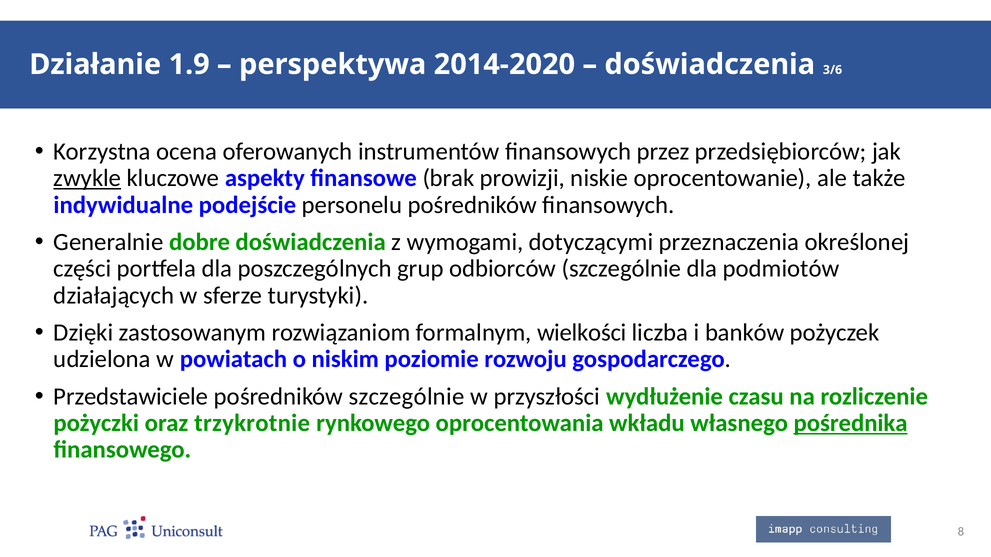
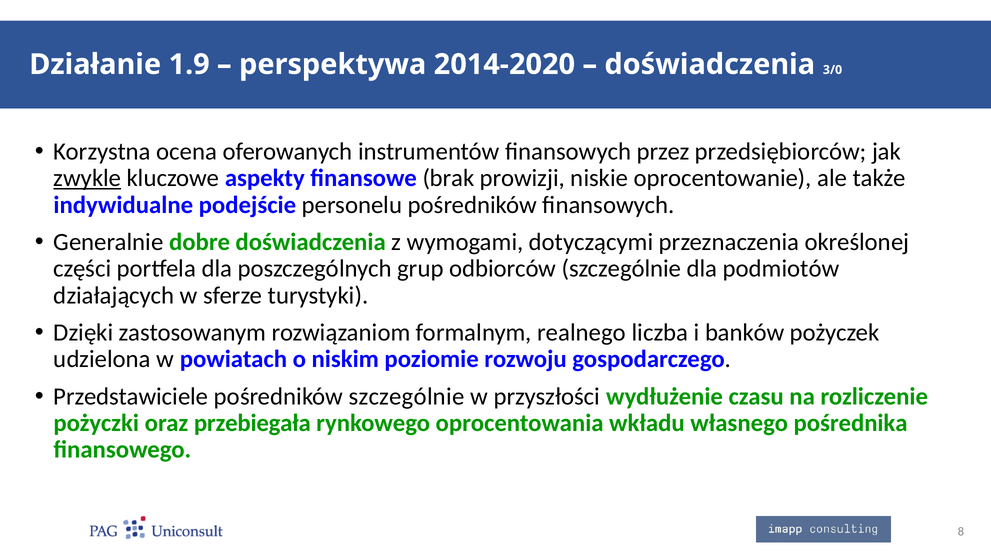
3/6: 3/6 -> 3/0 (833, 70)
wielkości: wielkości -> realnego (582, 333)
trzykrotnie: trzykrotnie -> przebiegała (252, 423)
pośrednika underline: present -> none (851, 423)
